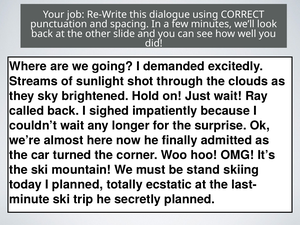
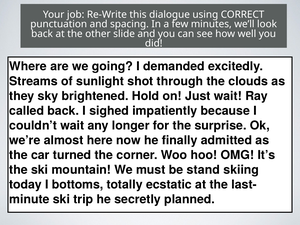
I planned: planned -> bottoms (78, 185)
